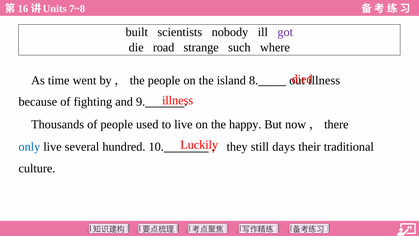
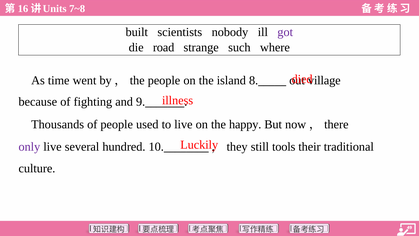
illness: illness -> village (324, 80)
only colour: blue -> purple (29, 147)
days: days -> tools (284, 147)
